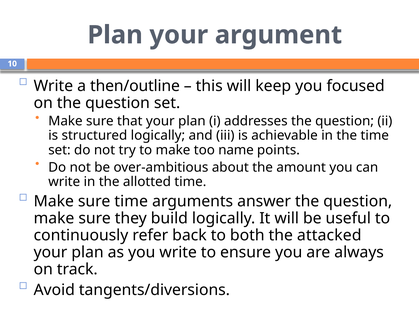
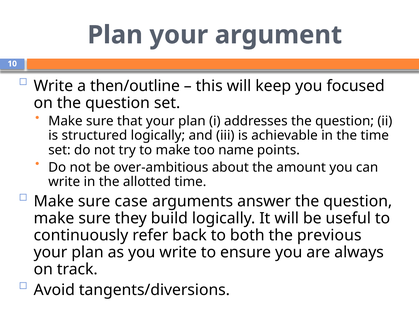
sure time: time -> case (131, 202)
attacked: attacked -> previous (329, 236)
